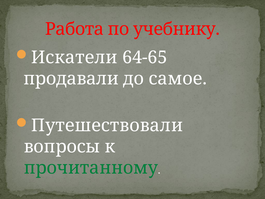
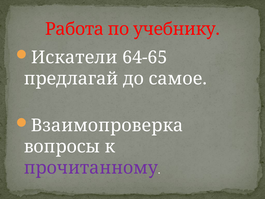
продавали: продавали -> предлагай (71, 79)
Путешествовали: Путешествовали -> Взаимопроверка (107, 125)
прочитанному colour: green -> purple (91, 168)
